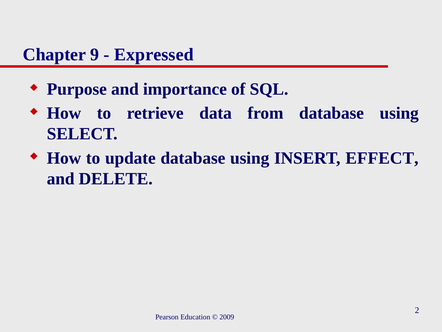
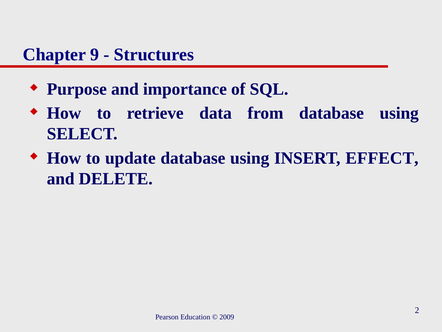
Expressed: Expressed -> Structures (154, 55)
